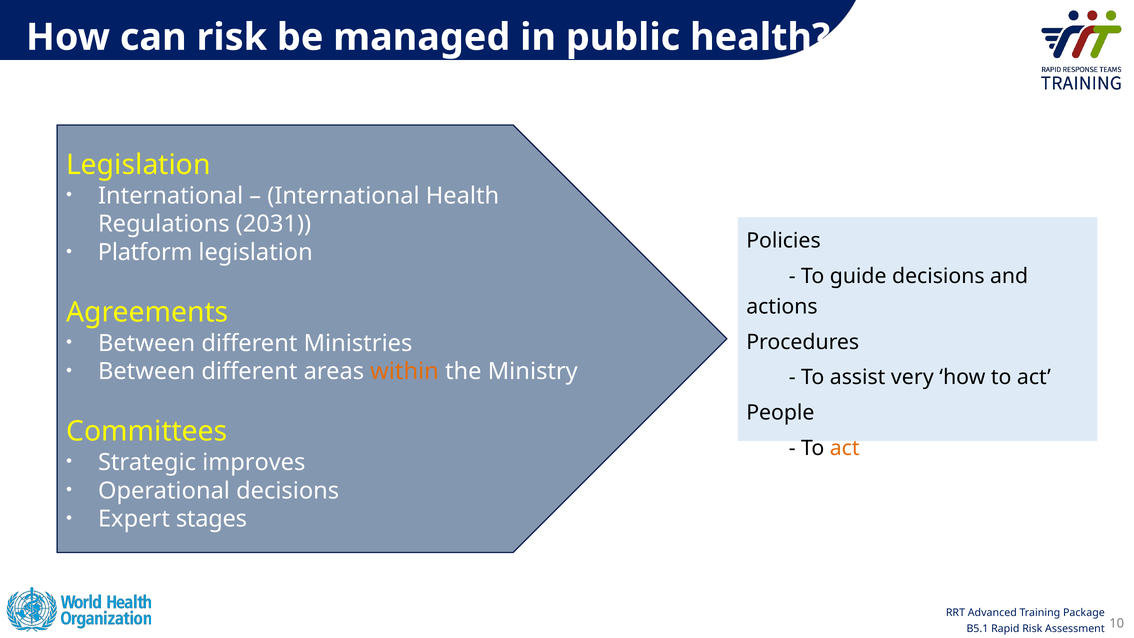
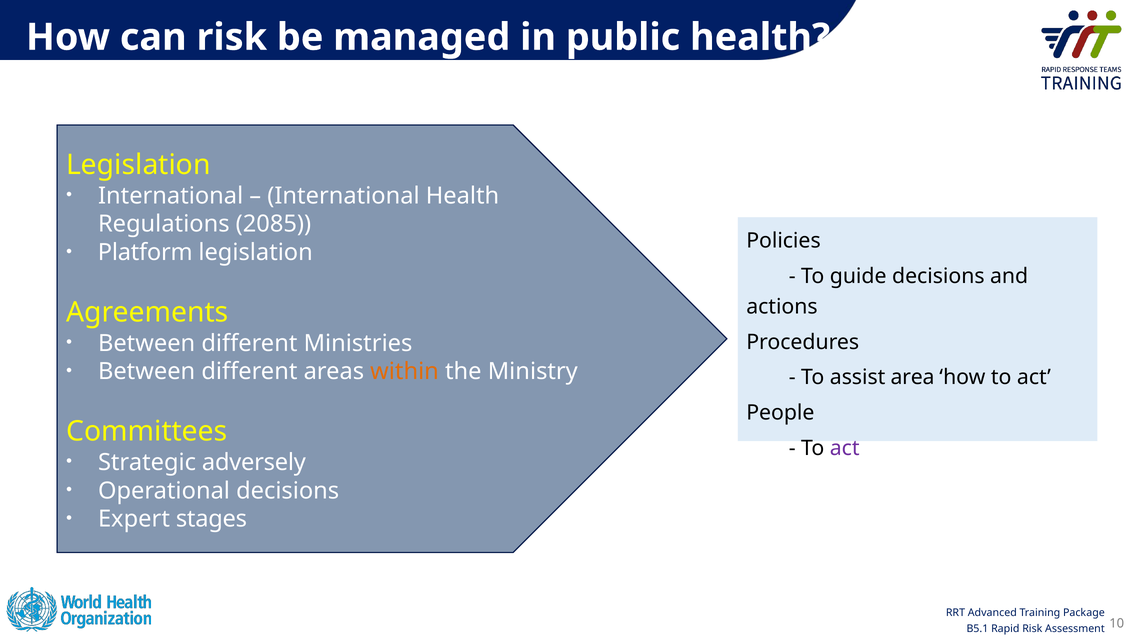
2031: 2031 -> 2085 (273, 224)
very: very -> area (913, 377)
act colour: orange -> purple (845, 448)
improves: improves -> adversely (254, 462)
